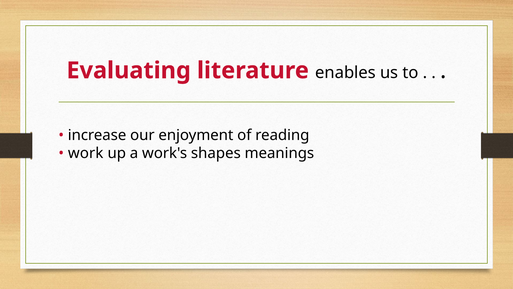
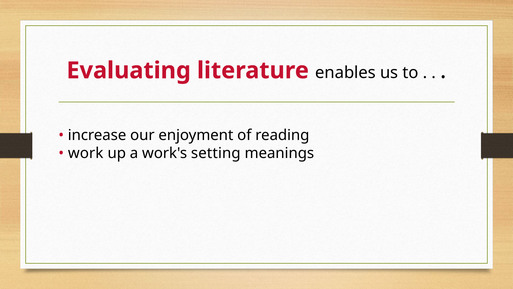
shapes: shapes -> setting (216, 153)
